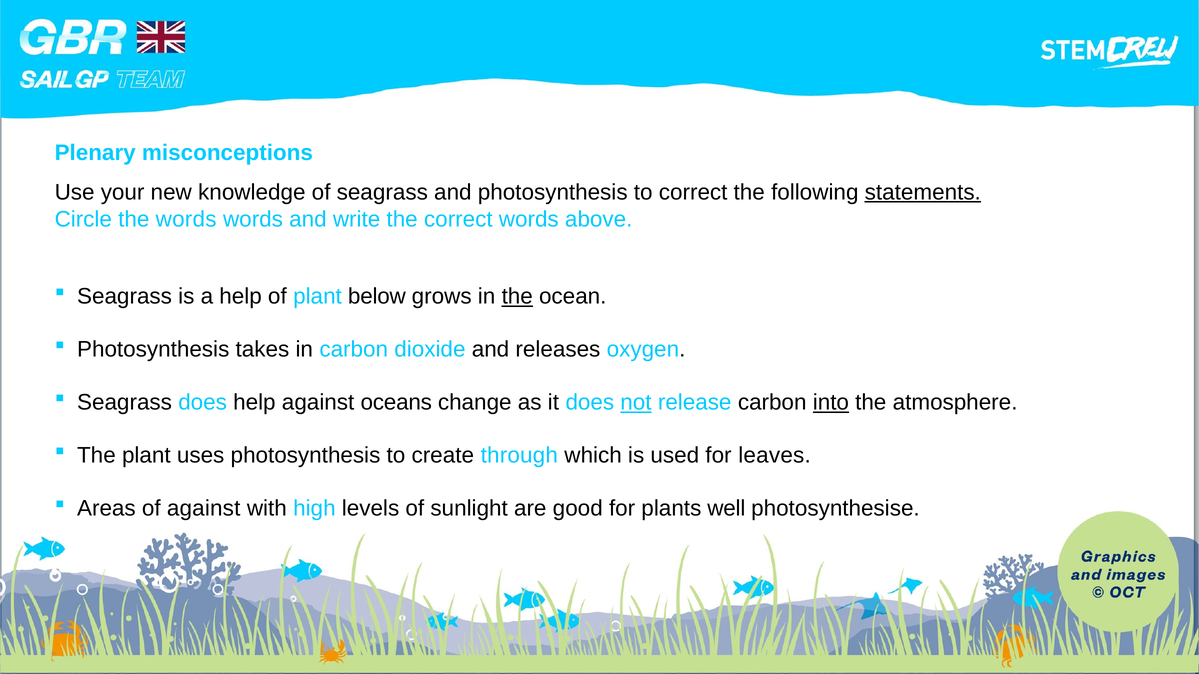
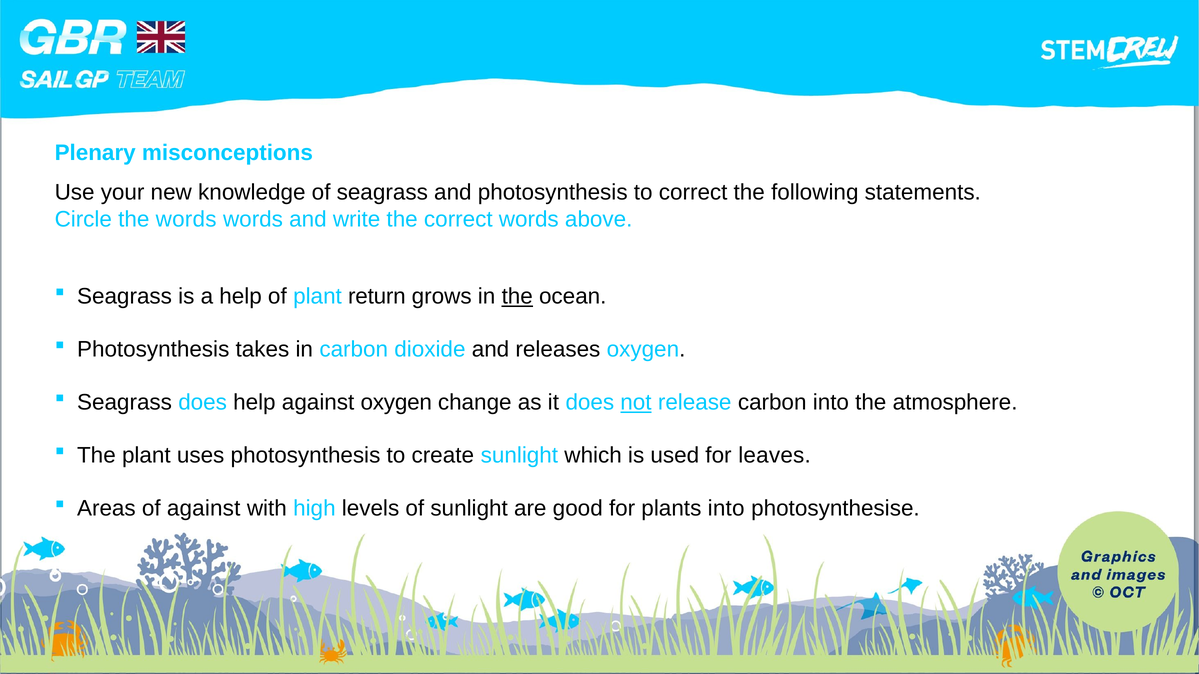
statements underline: present -> none (923, 192)
below: below -> return (377, 297)
against oceans: oceans -> oxygen (396, 403)
into underline: present -> none (831, 403)
create through: through -> sunlight (519, 456)
plants well: well -> into (726, 509)
